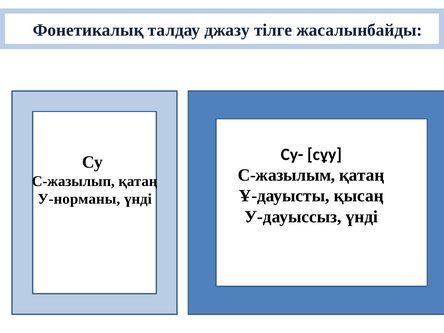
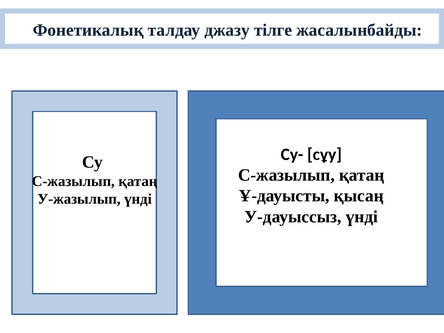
С-жазылым: С-жазылым -> С-жазылып (286, 175)
У-норманы: У-норманы -> У-жазылып (79, 199)
